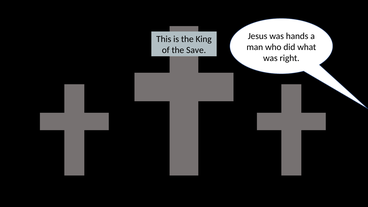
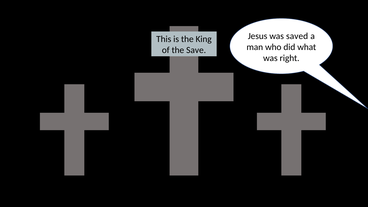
hands: hands -> saved (297, 36)
